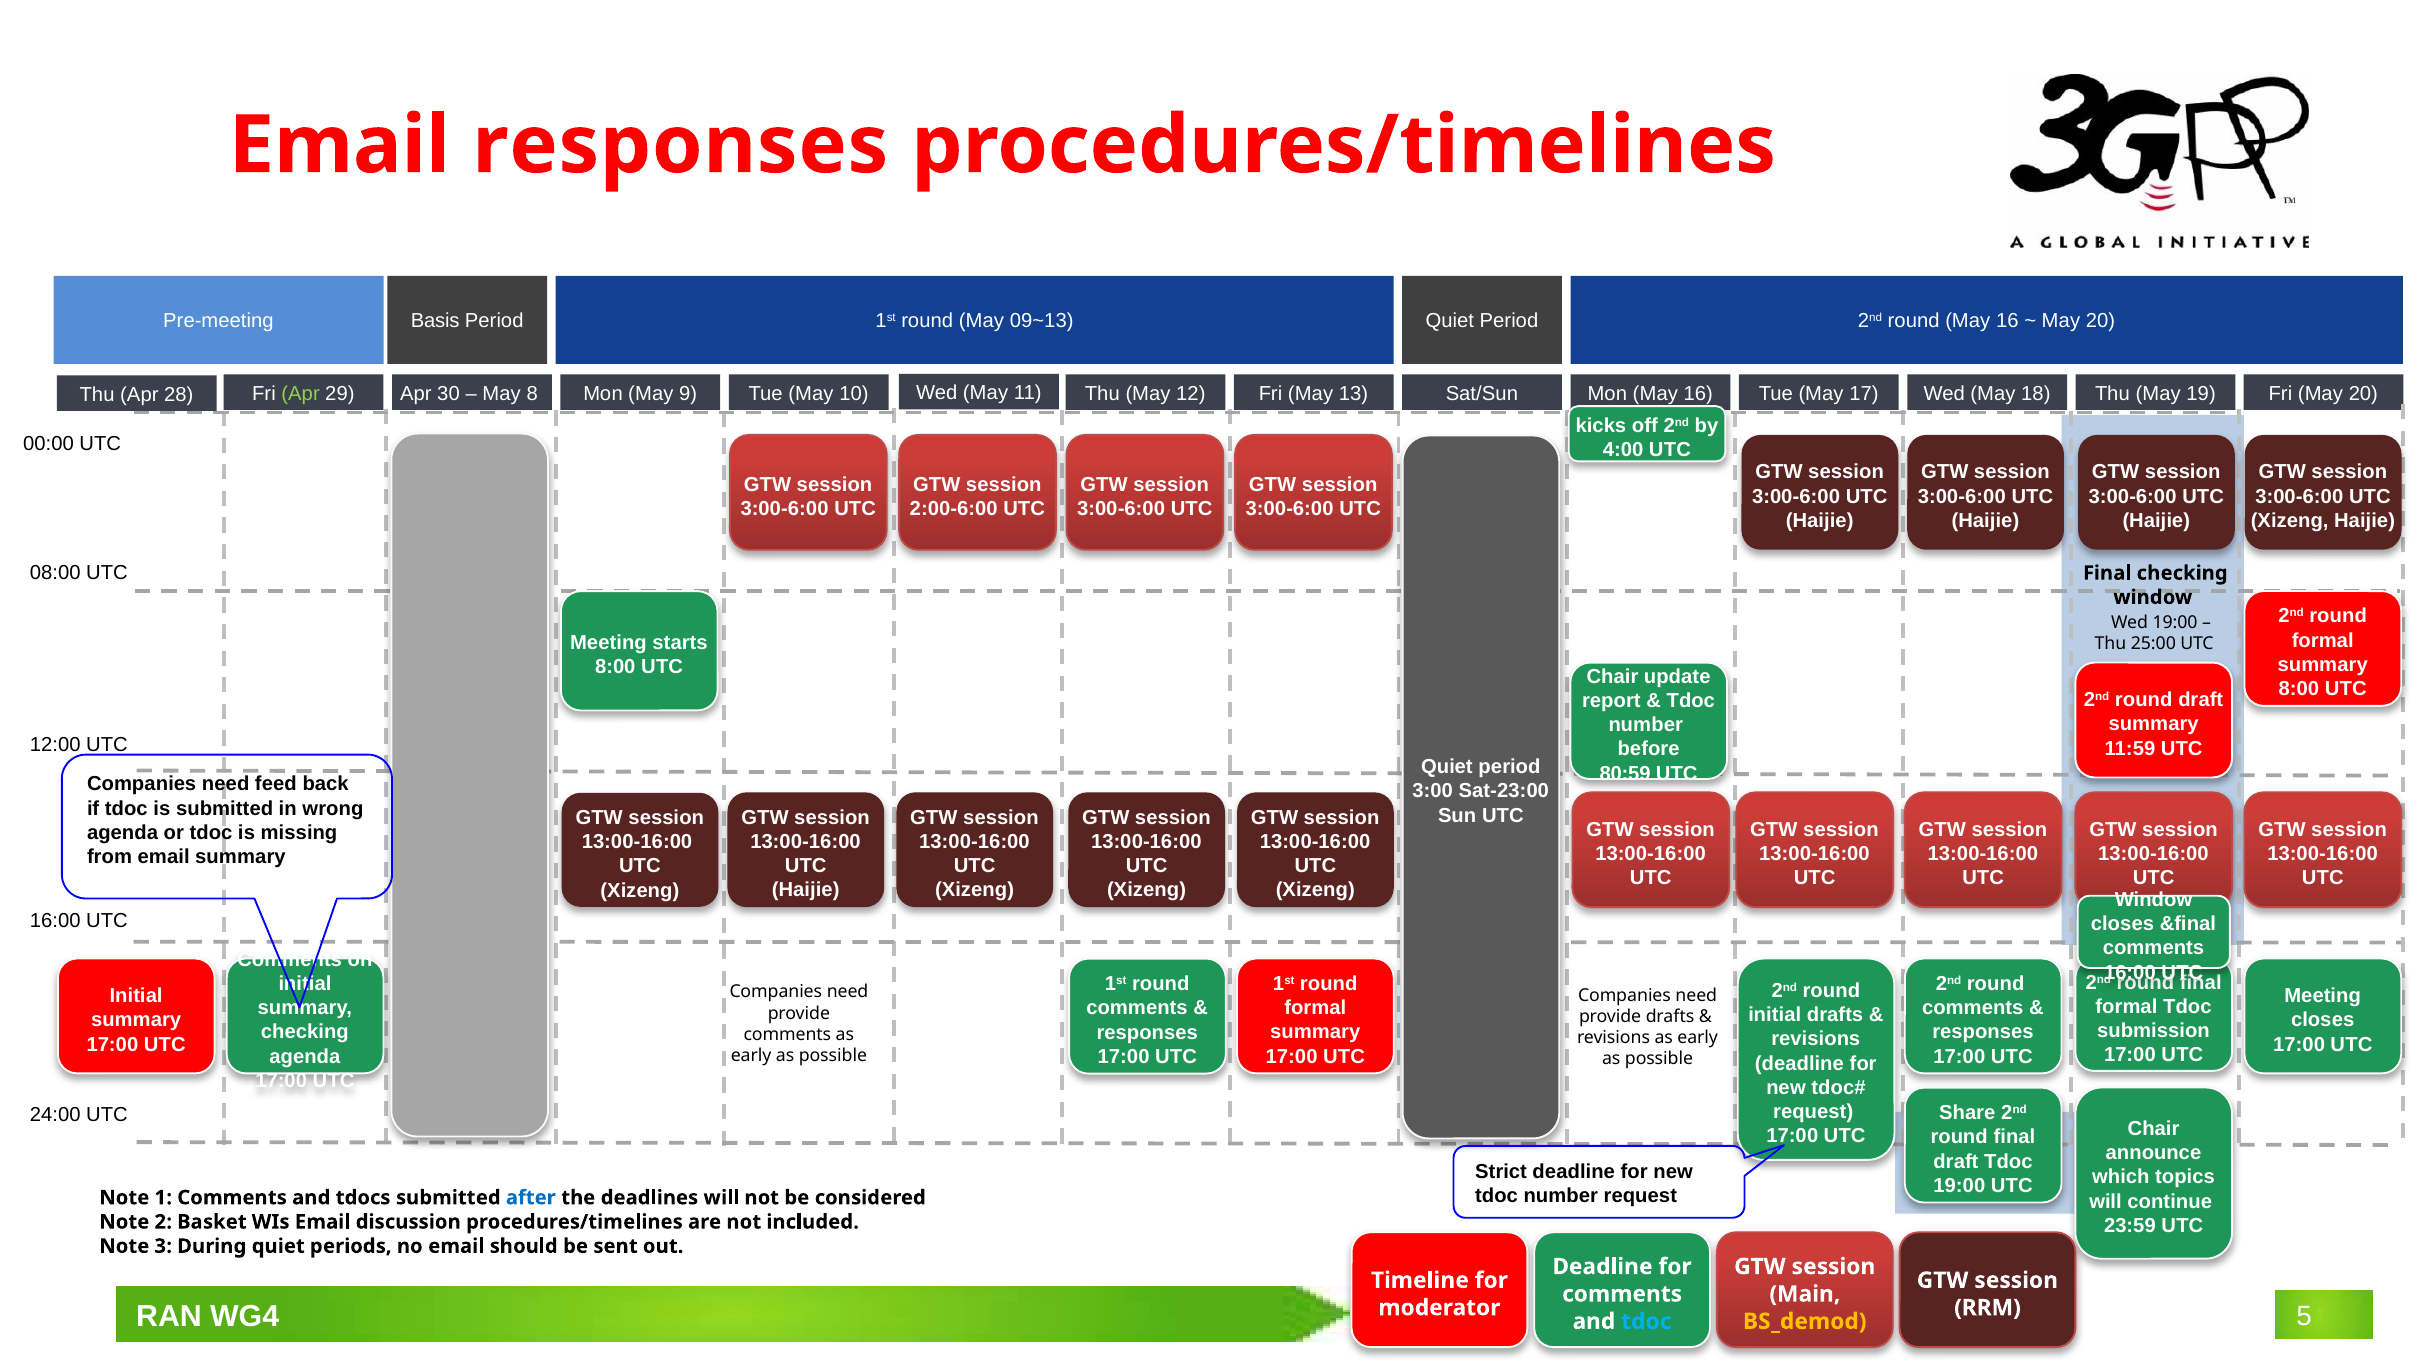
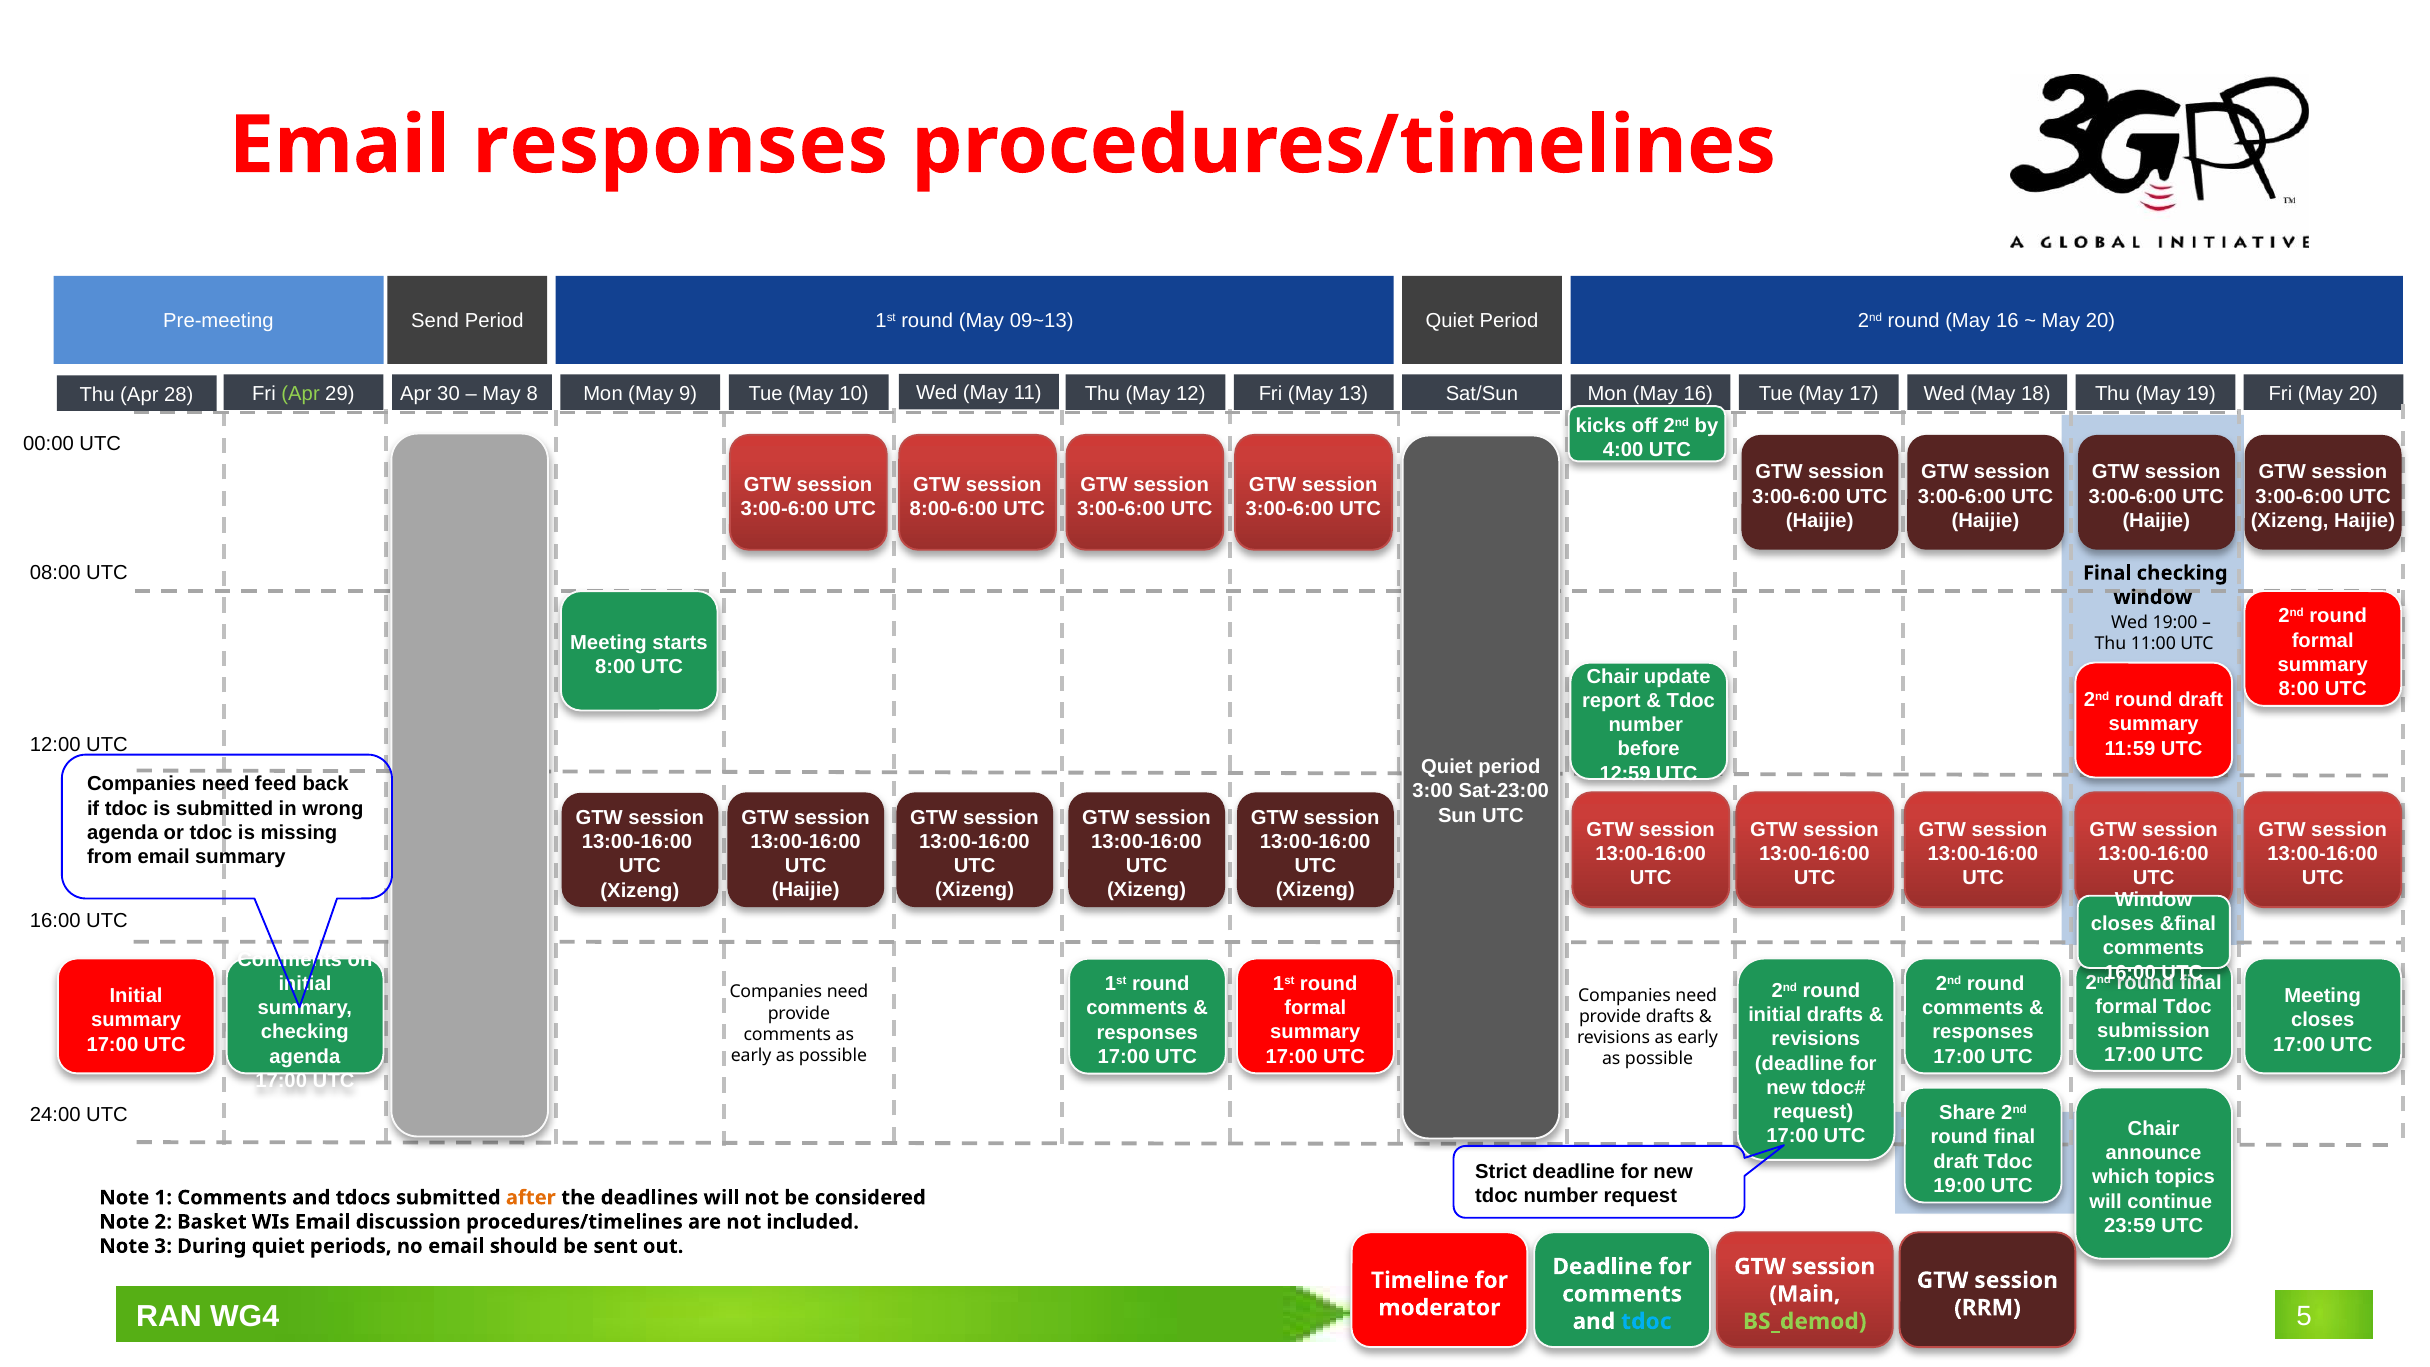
Basis: Basis -> Send (435, 321)
2:00-6:00: 2:00-6:00 -> 8:00-6:00 (954, 509)
25:00: 25:00 -> 11:00 (2153, 644)
80:59: 80:59 -> 12:59 (1625, 773)
after colour: blue -> orange (531, 1198)
BS_demod colour: yellow -> light green (1805, 1321)
